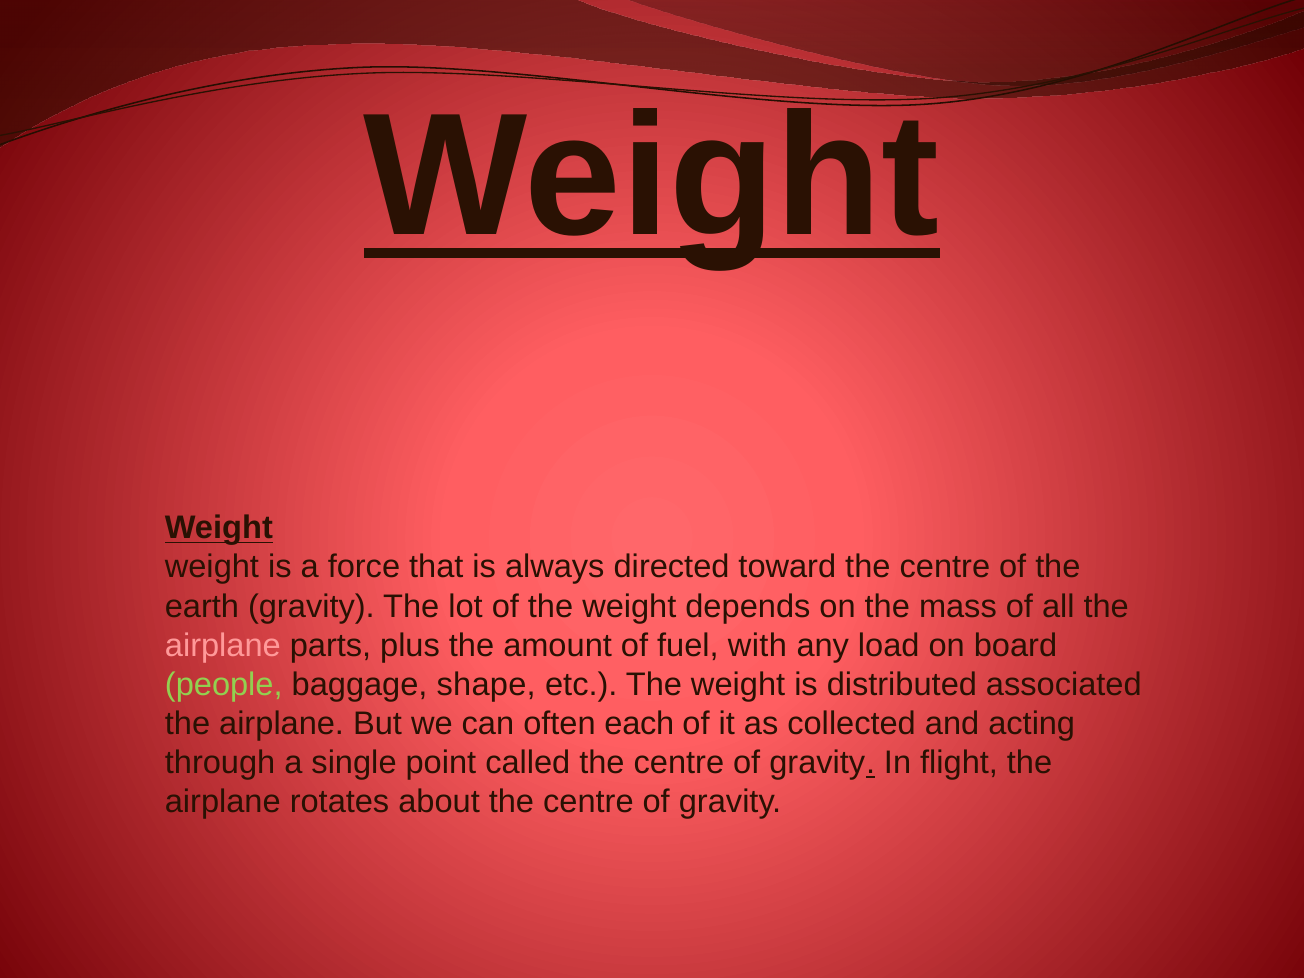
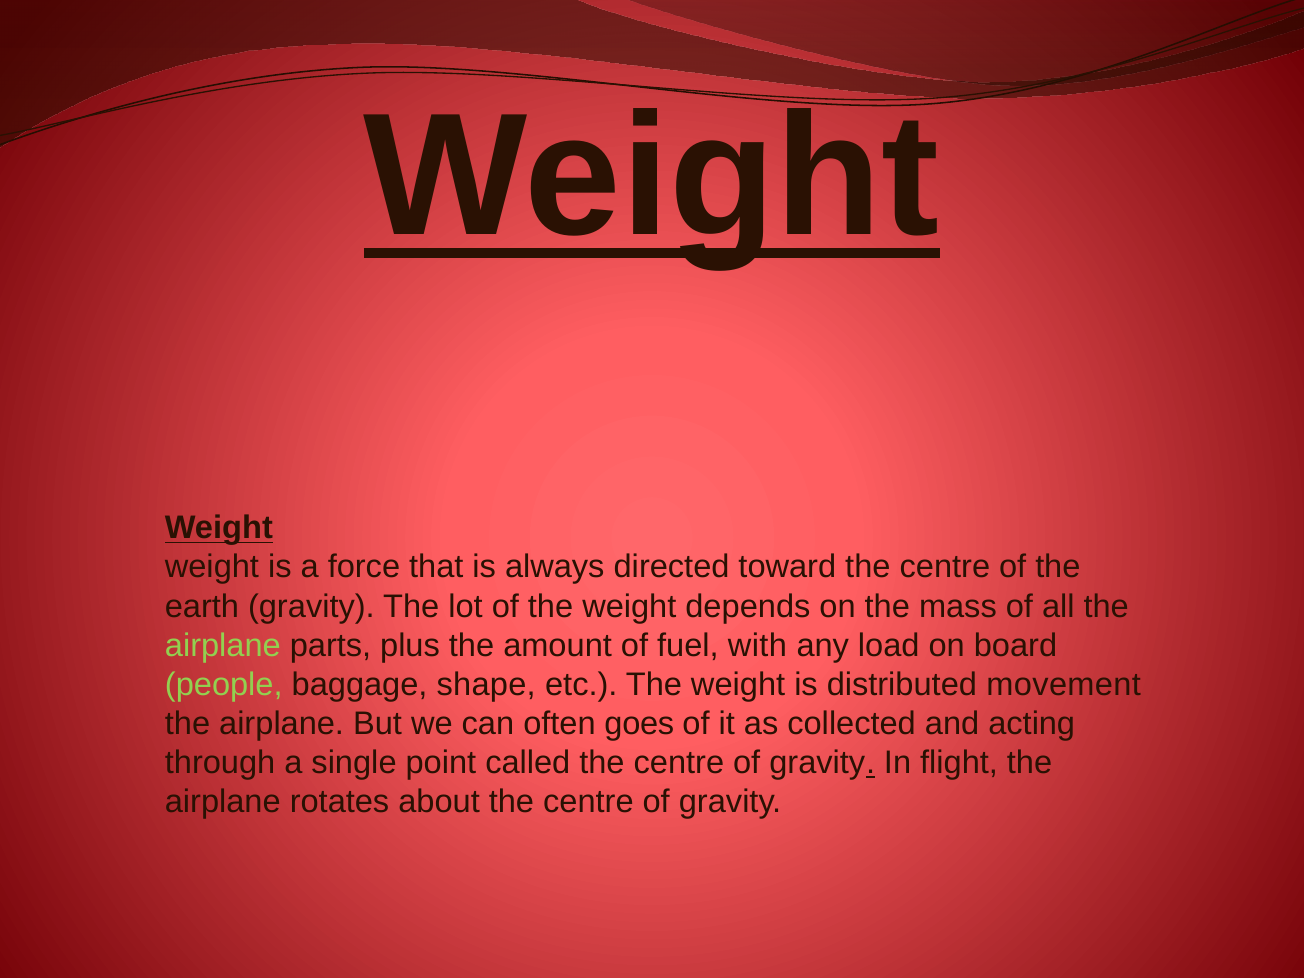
airplane colour: pink -> light green (223, 645)
associated: associated -> movement (1064, 685)
each: each -> goes (639, 724)
